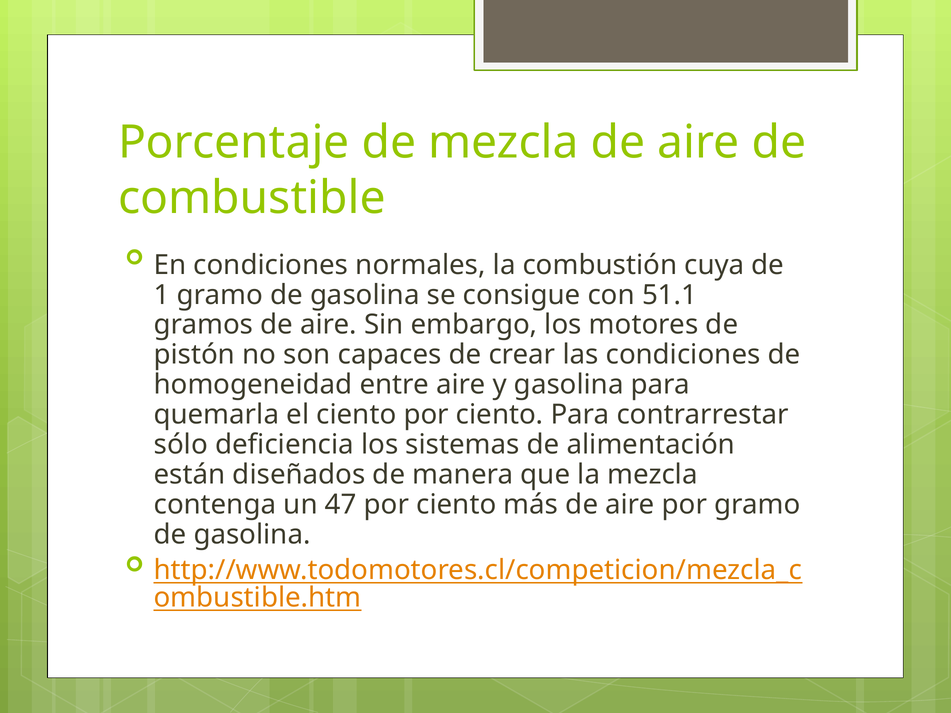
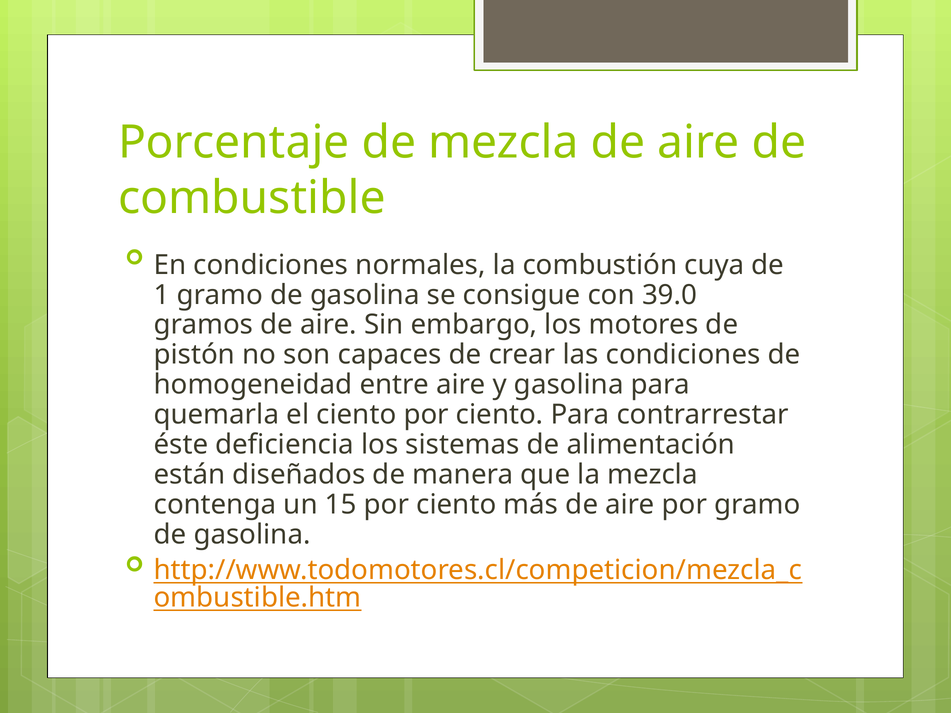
51.1: 51.1 -> 39.0 (670, 295)
sólo: sólo -> éste (181, 445)
47: 47 -> 15 (341, 505)
